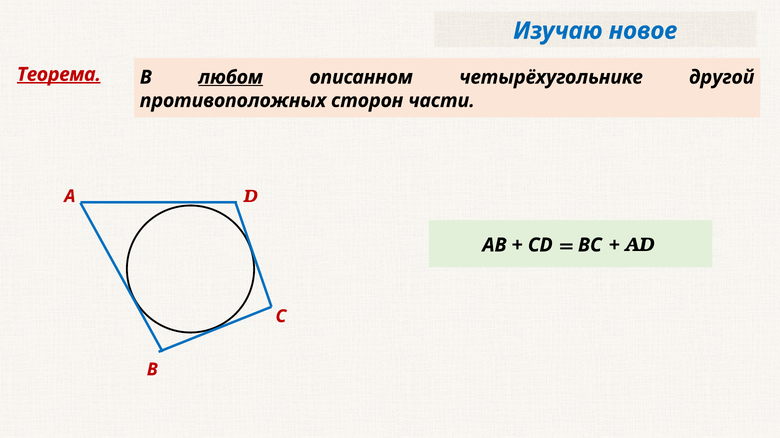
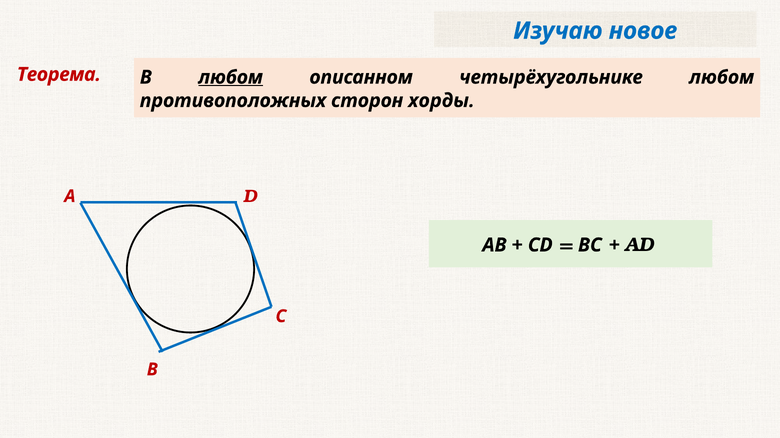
Теорема underline: present -> none (59, 75)
четырёхугольнике другой: другой -> любом (722, 77)
части: части -> хорды (441, 101)
